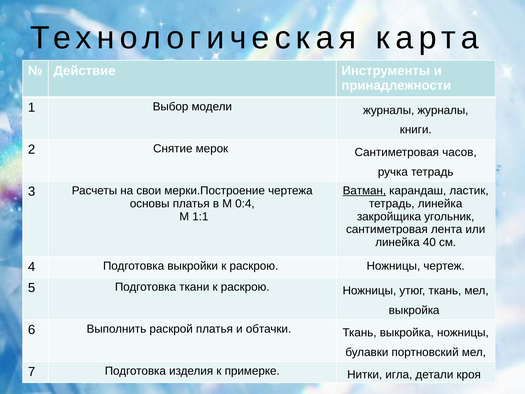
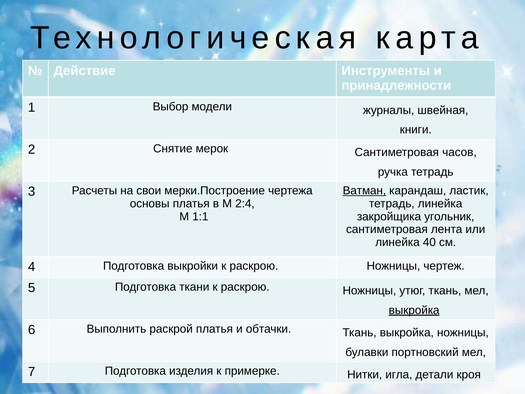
журналы журналы: журналы -> швейная (443, 110)
0:4: 0:4 -> 2:4 (245, 203)
выкройка underline: none -> present (414, 310)
